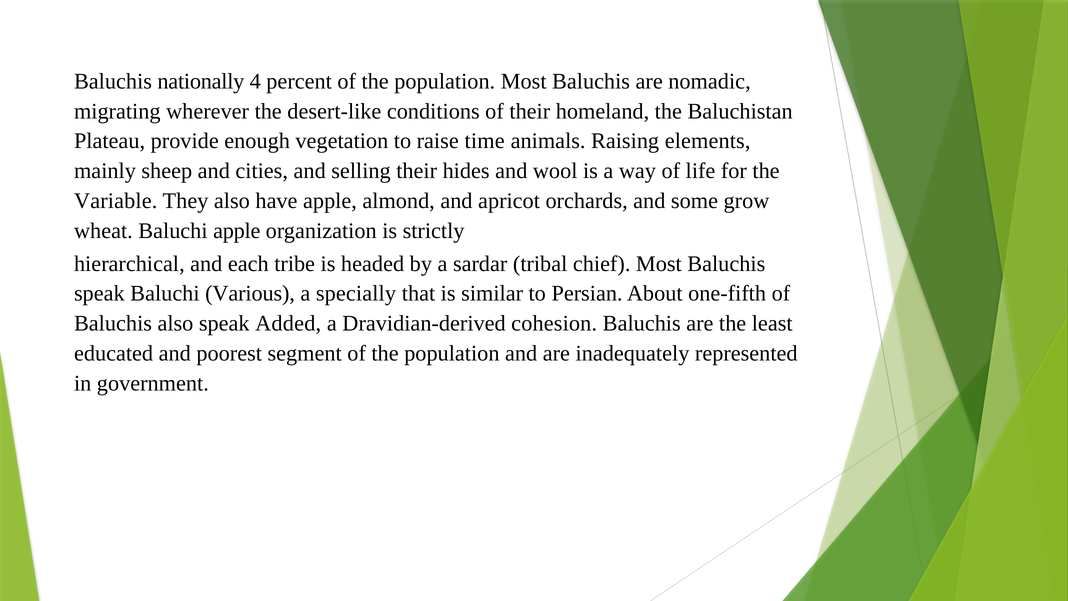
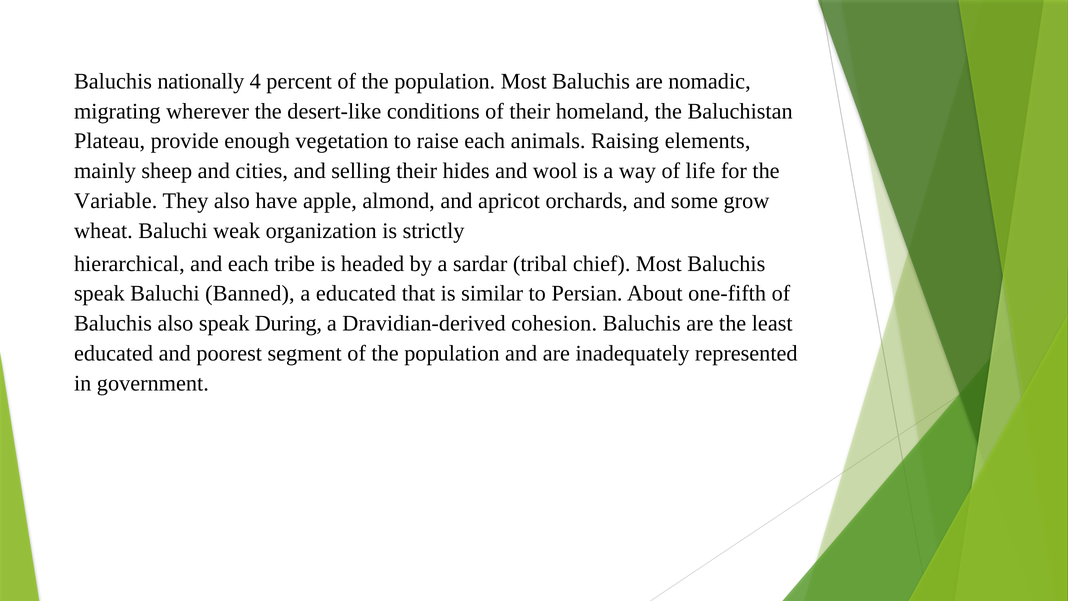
raise time: time -> each (485, 141)
Baluchi apple: apple -> weak (237, 231)
Various: Various -> Banned (250, 293)
a specially: specially -> educated (356, 293)
Added: Added -> During (288, 323)
